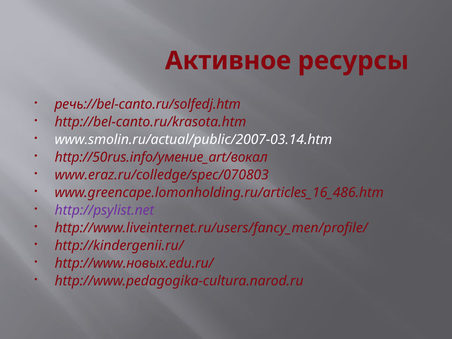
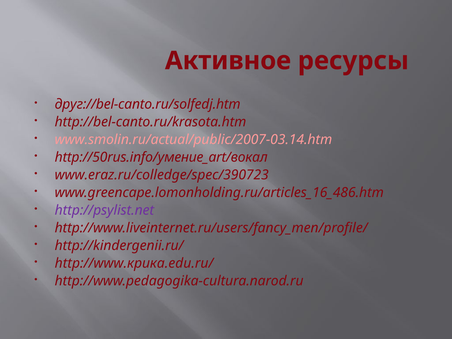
речь://bel-canto.ru/solfedj.htm: речь://bel-canto.ru/solfedj.htm -> друг://bel-canto.ru/solfedj.htm (148, 104)
www.smolin.ru/actual/public/2007-03.14.htm colour: white -> pink (193, 140)
www.eraz.ru/colledge/spec/070803: www.eraz.ru/colledge/spec/070803 -> www.eraz.ru/colledge/spec/390723 (162, 175)
http://www.новых.edu.ru/: http://www.новых.edu.ru/ -> http://www.крика.edu.ru/ (134, 263)
